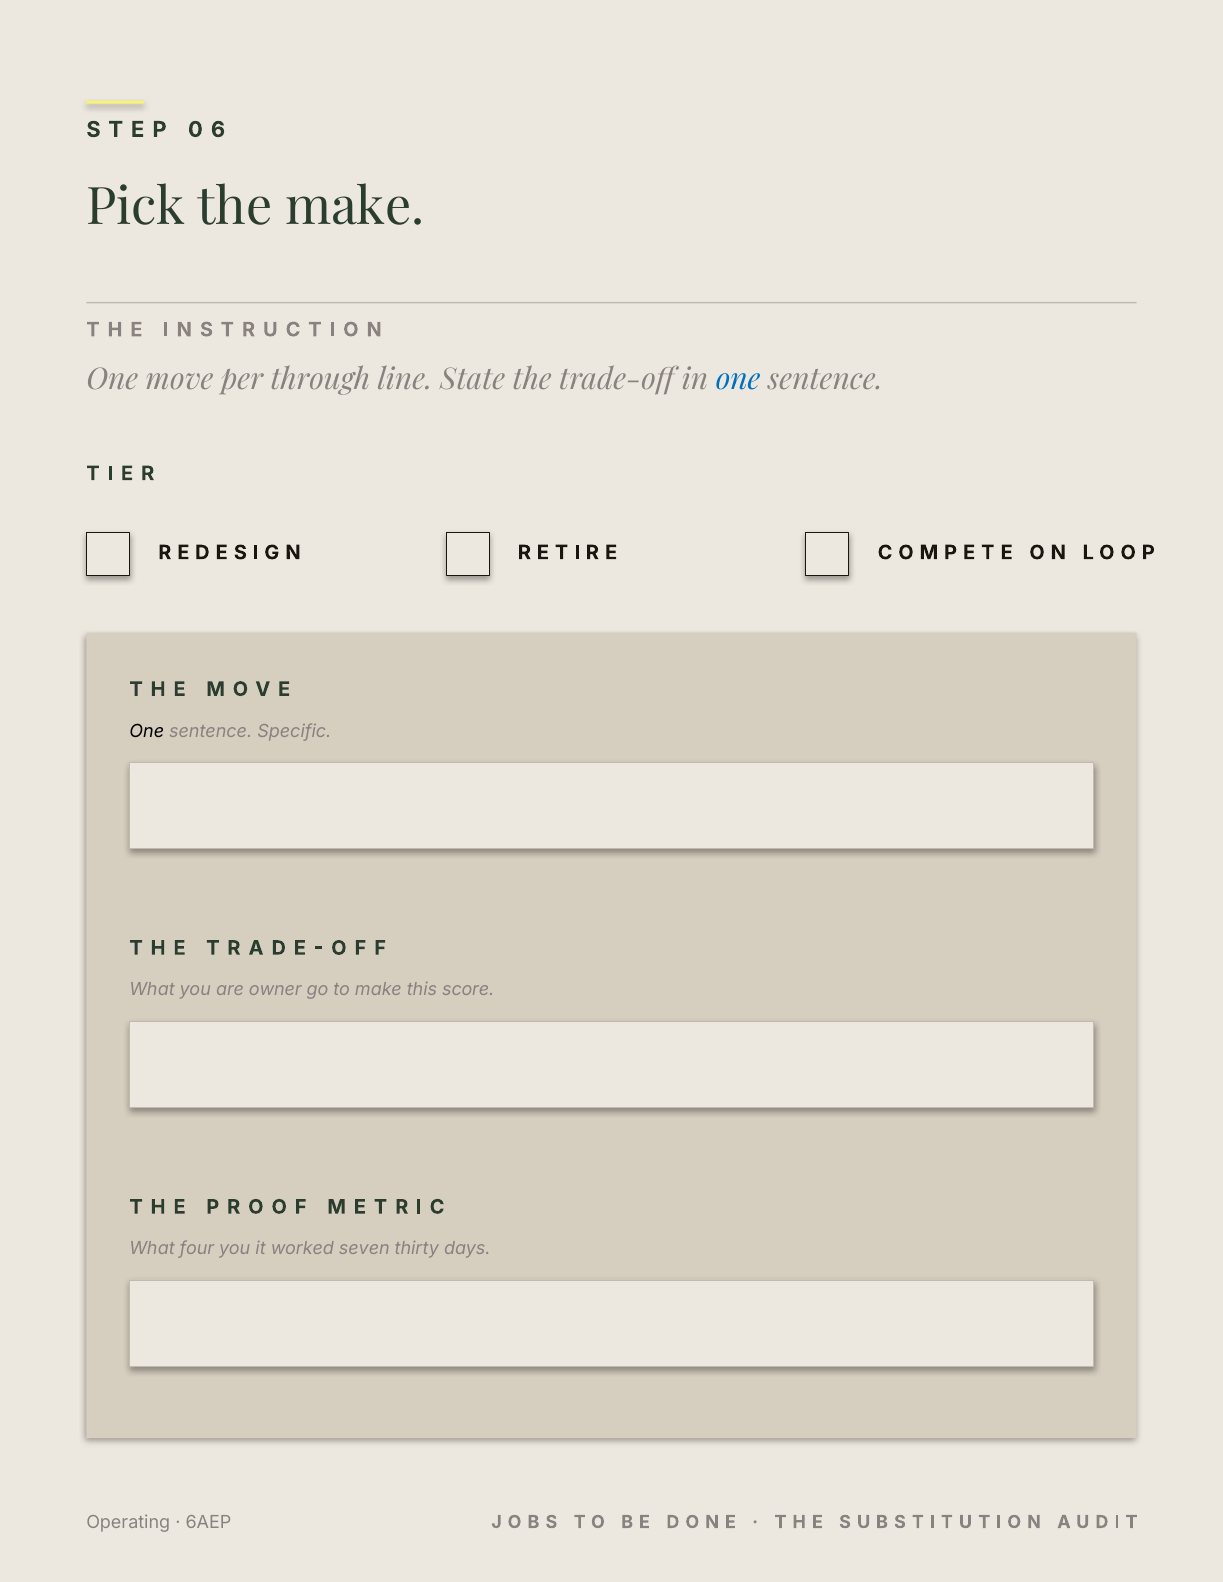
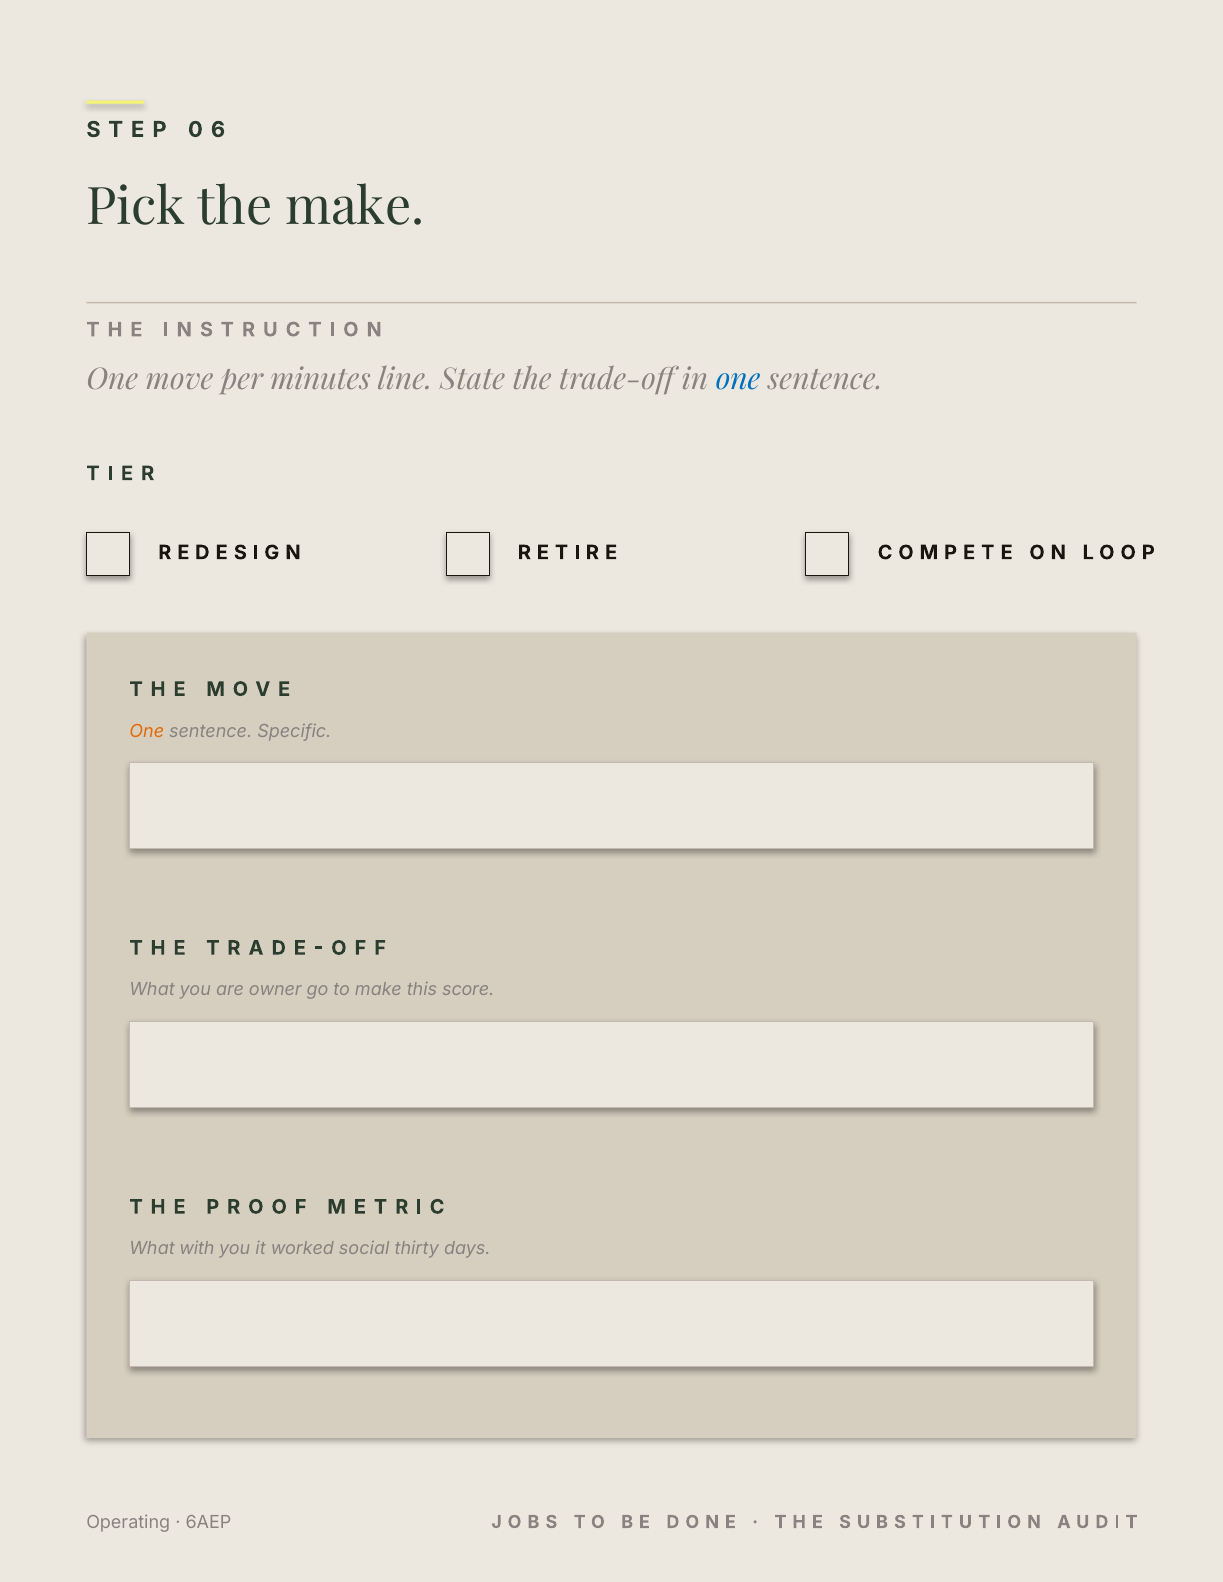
through: through -> minutes (321, 380)
One colour: black -> orange (147, 731)
four: four -> with (197, 1249)
seven: seven -> social (364, 1249)
